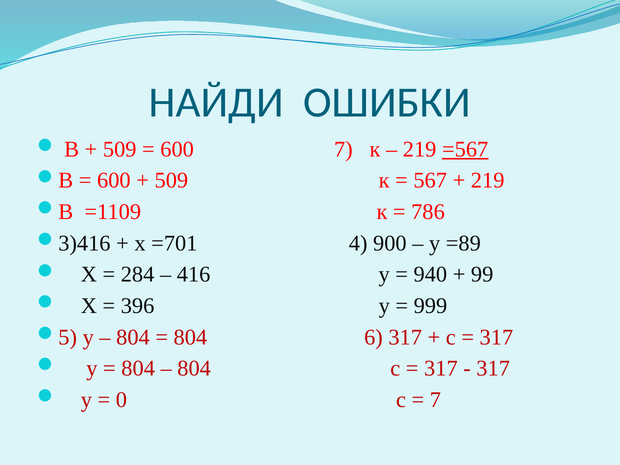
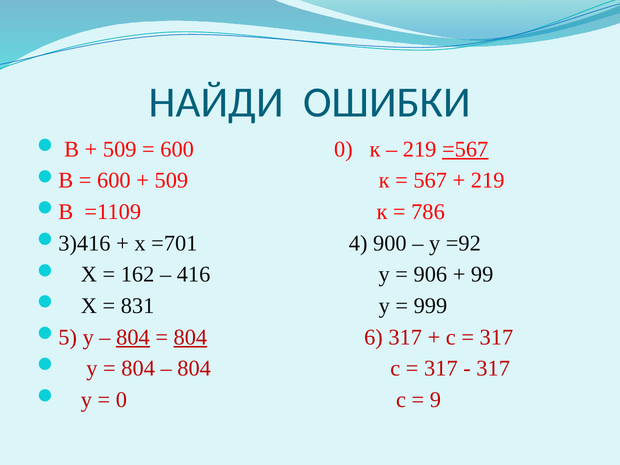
600 7: 7 -> 0 (343, 149)
=89: =89 -> =92 (463, 243)
284: 284 -> 162 (138, 275)
940: 940 -> 906 (430, 275)
396: 396 -> 831 (138, 306)
804 underline: none -> present (133, 337)
804 underline: none -> present (190, 337)
7: 7 -> 9 (435, 400)
